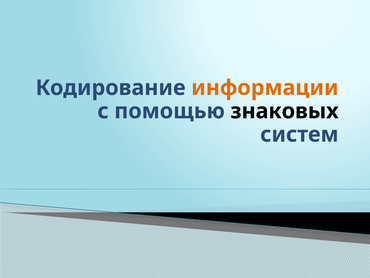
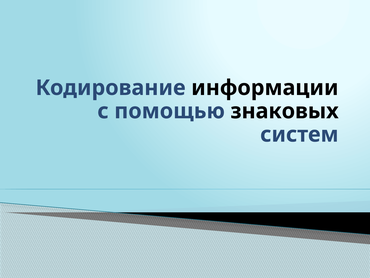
информации colour: orange -> black (265, 88)
